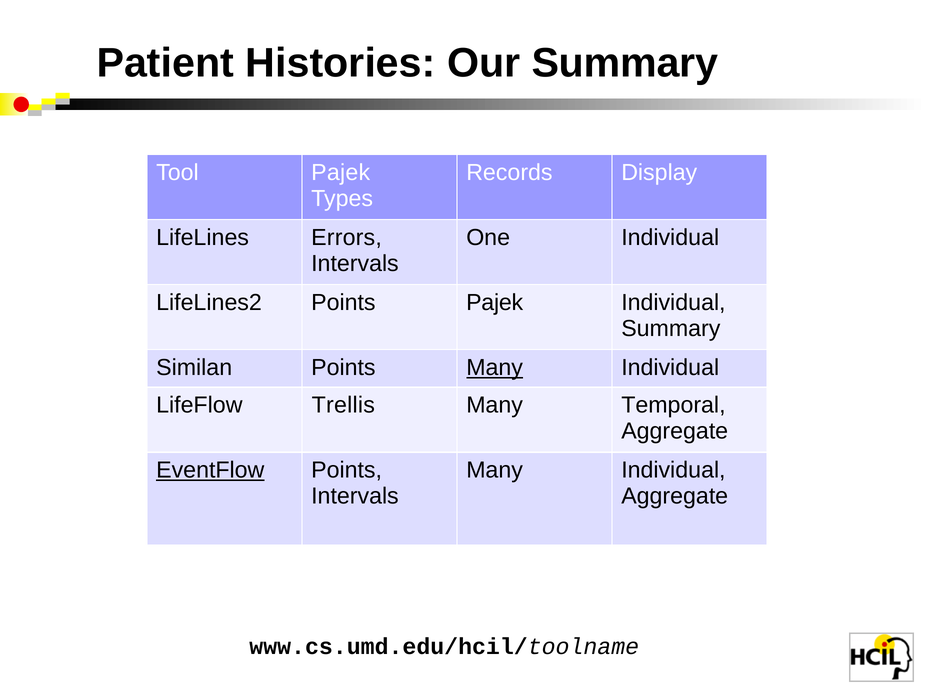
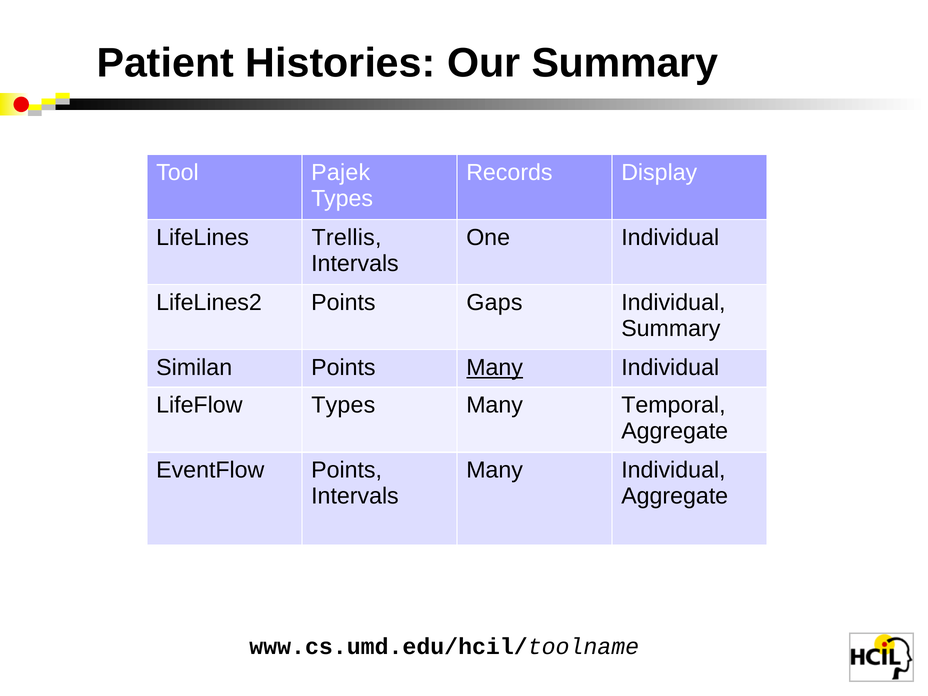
Errors: Errors -> Trellis (346, 238)
Points Pajek: Pajek -> Gaps (494, 303)
LifeFlow Trellis: Trellis -> Types (343, 405)
EventFlow underline: present -> none (210, 470)
